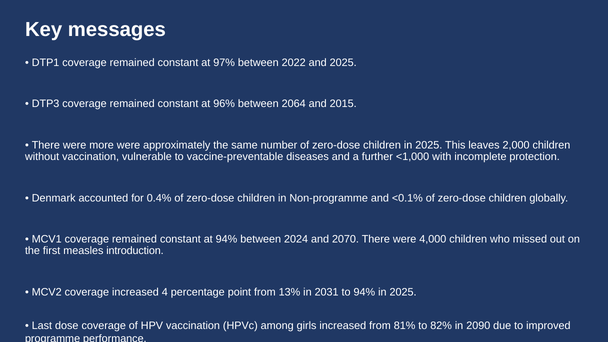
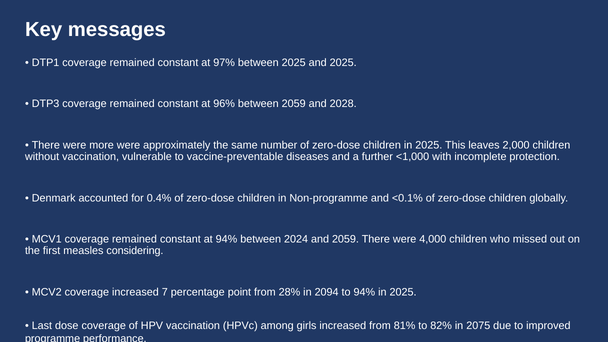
between 2022: 2022 -> 2025 (294, 63)
between 2064: 2064 -> 2059 (294, 104)
2015: 2015 -> 2028 (343, 104)
and 2070: 2070 -> 2059 (345, 239)
introduction: introduction -> considering (135, 251)
4: 4 -> 7 (165, 292)
13%: 13% -> 28% (289, 292)
2031: 2031 -> 2094 (327, 292)
2090: 2090 -> 2075 (478, 326)
